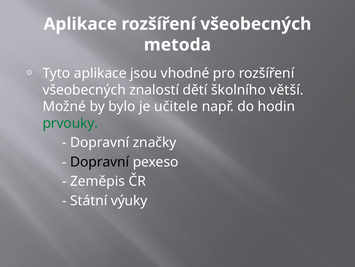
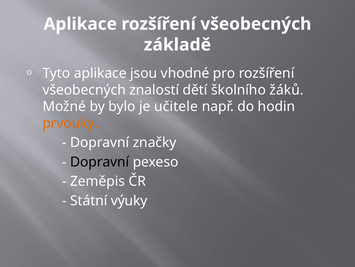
metoda: metoda -> základě (177, 45)
větší: větší -> žáků (287, 90)
prvouky colour: green -> orange (70, 123)
